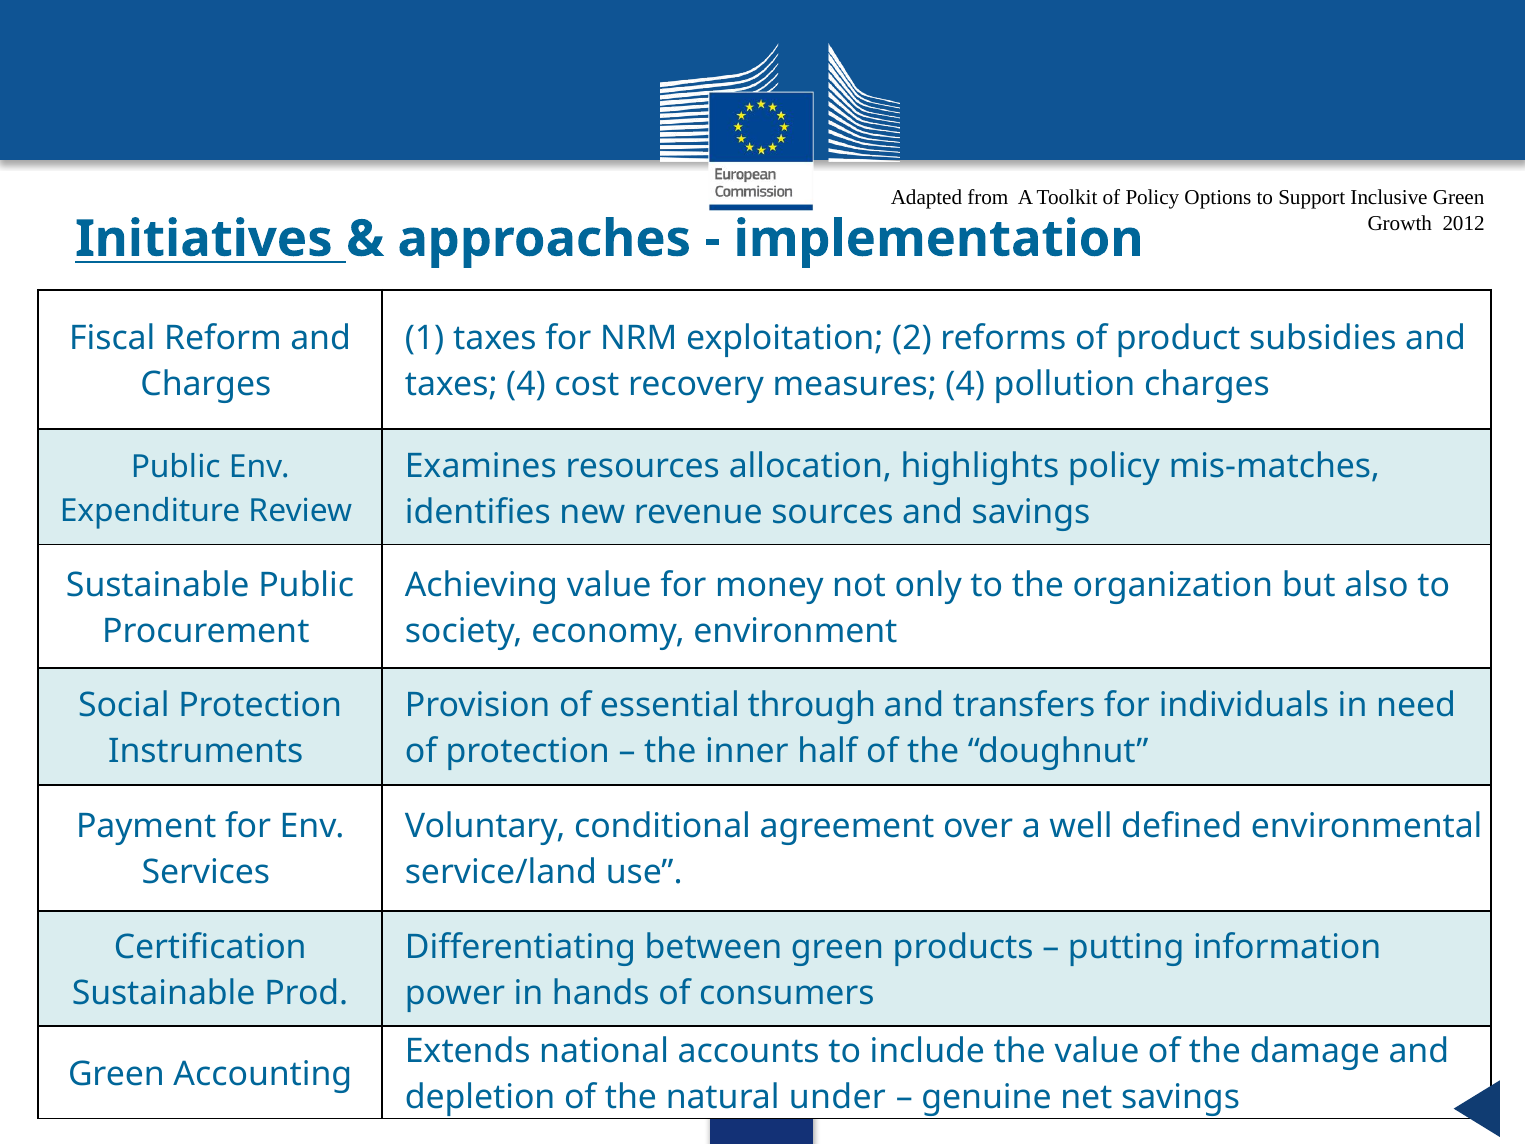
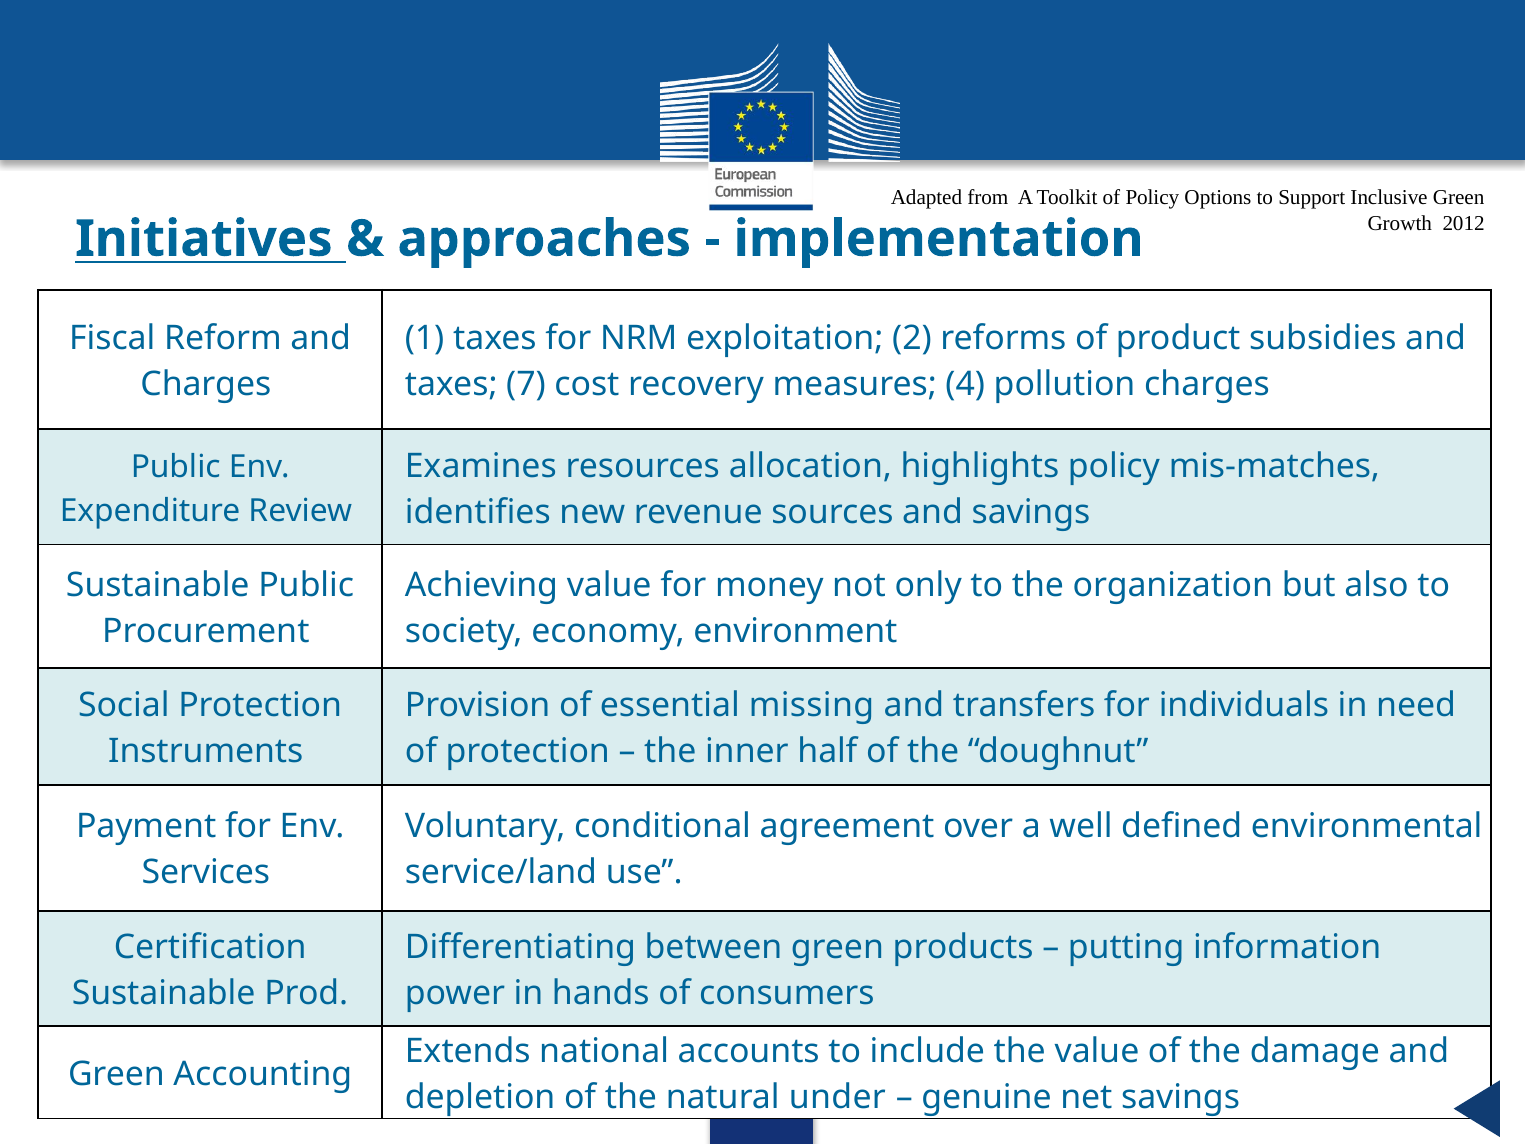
taxes 4: 4 -> 7 (526, 384)
through: through -> missing (811, 705)
